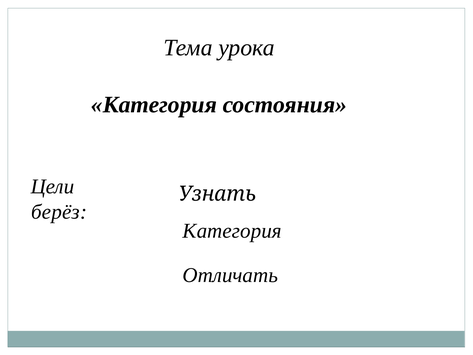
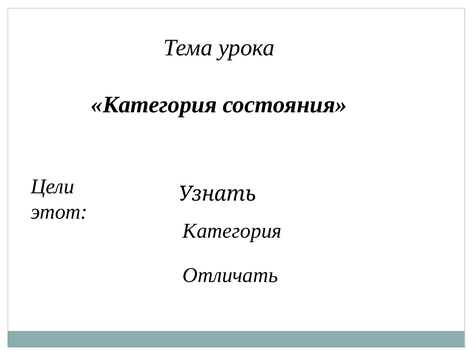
берёз: берёз -> этот (59, 212)
